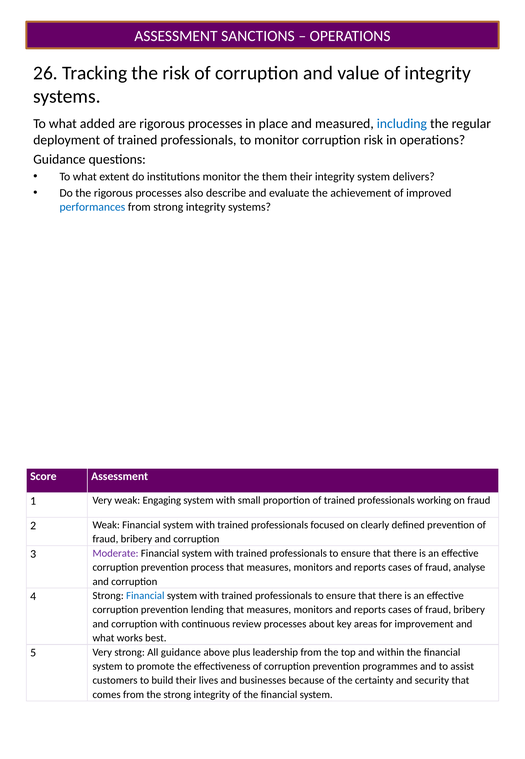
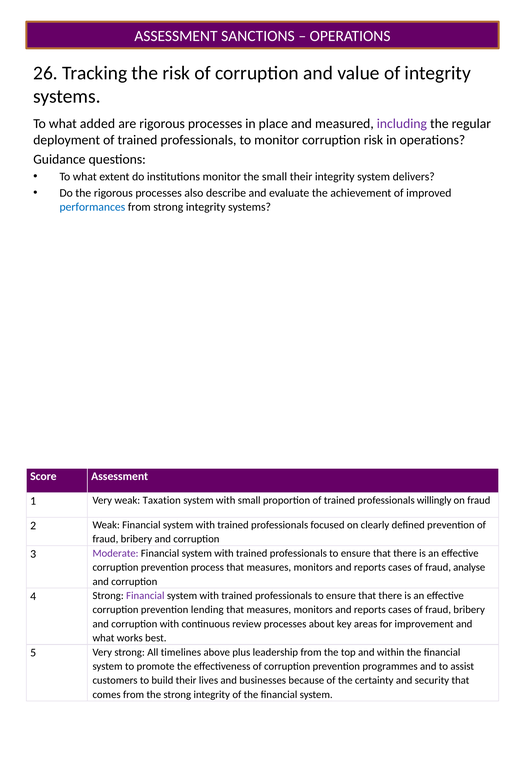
including colour: blue -> purple (402, 124)
the them: them -> small (275, 176)
Engaging: Engaging -> Taxation (162, 500)
working: working -> willingly (434, 500)
Financial colour: blue -> purple (145, 595)
All guidance: guidance -> timelines (181, 652)
